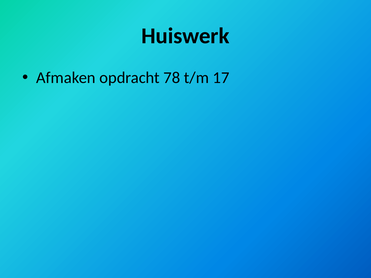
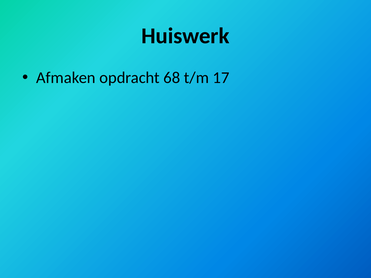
78: 78 -> 68 (172, 78)
